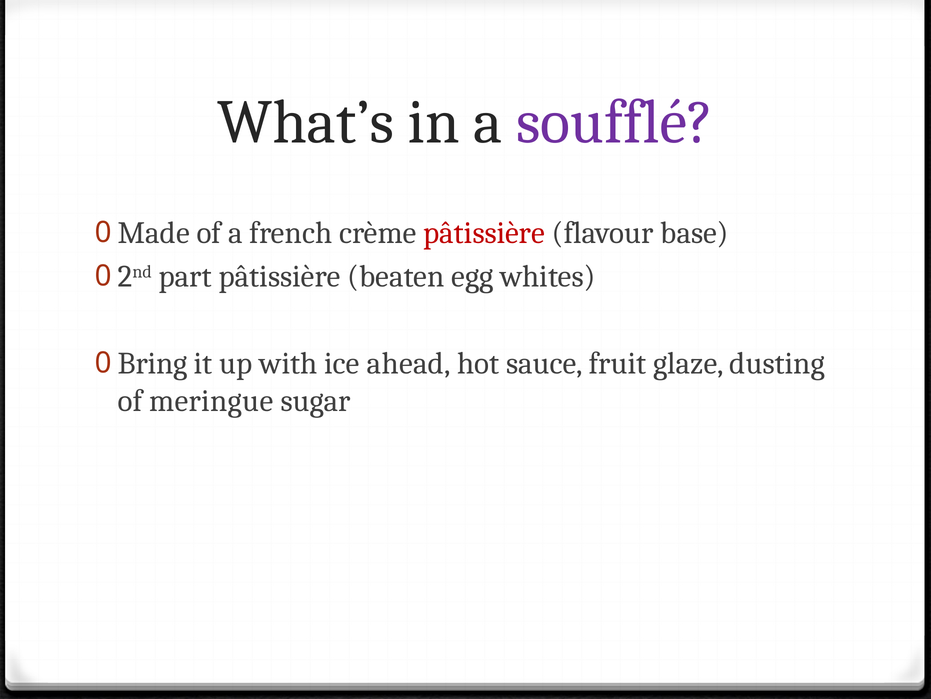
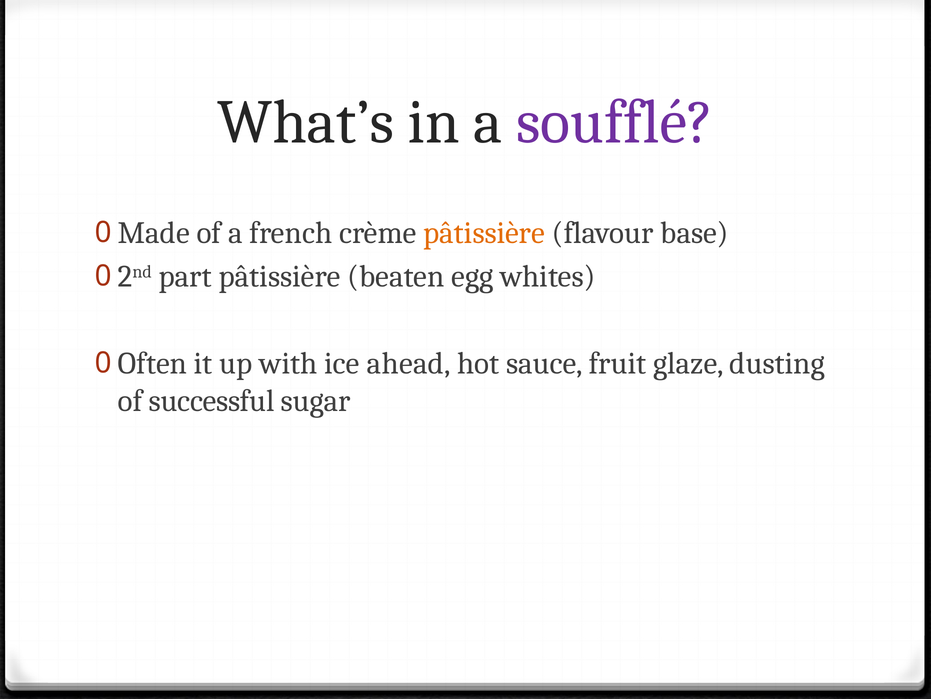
pâtissière colour: red -> orange (484, 233)
Bring: Bring -> Often (153, 363)
meringue: meringue -> successful (212, 401)
